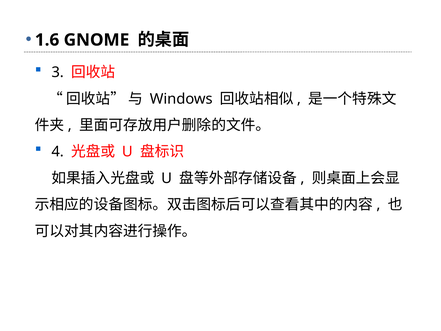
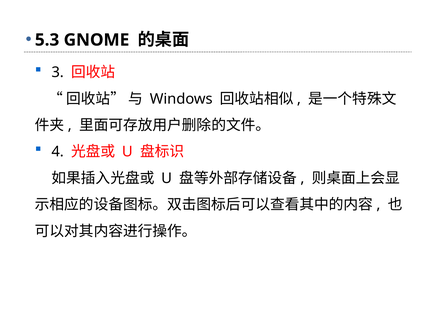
1.6: 1.6 -> 5.3 (47, 40)
